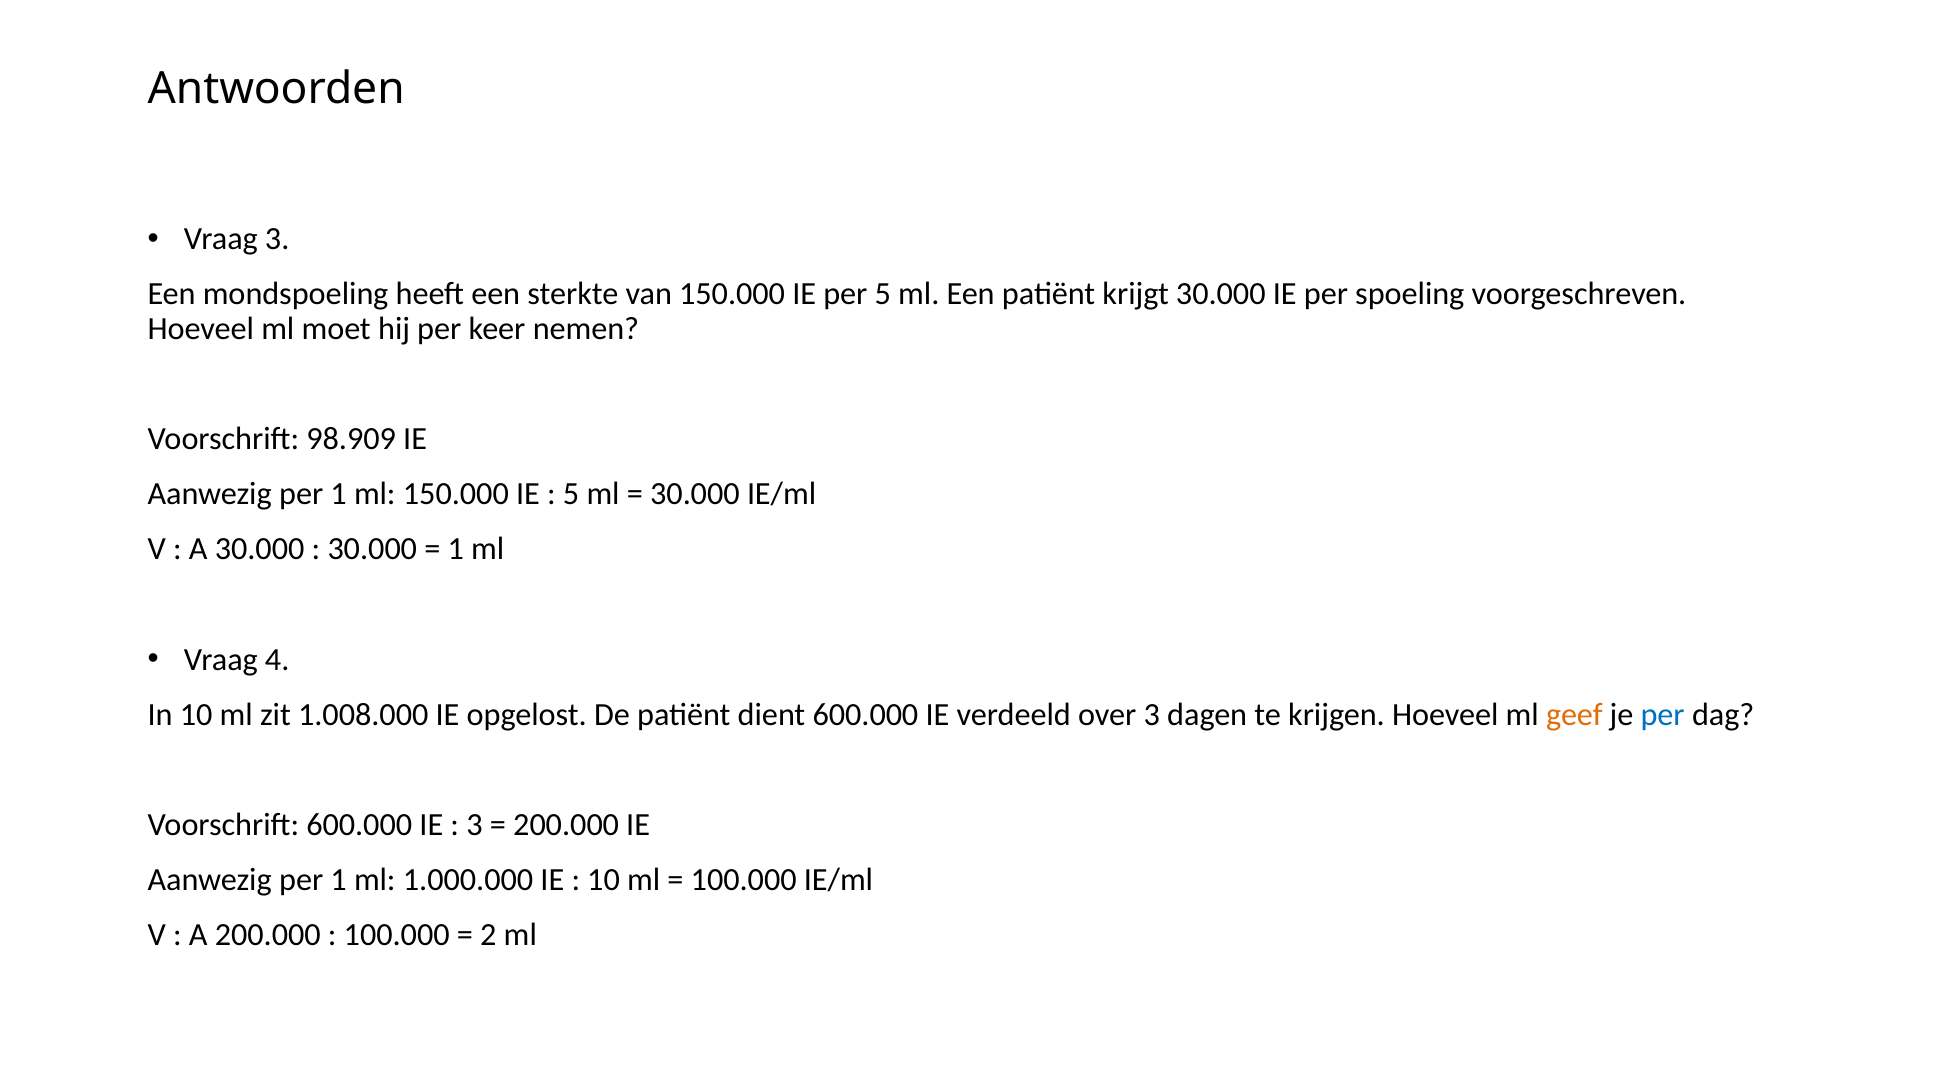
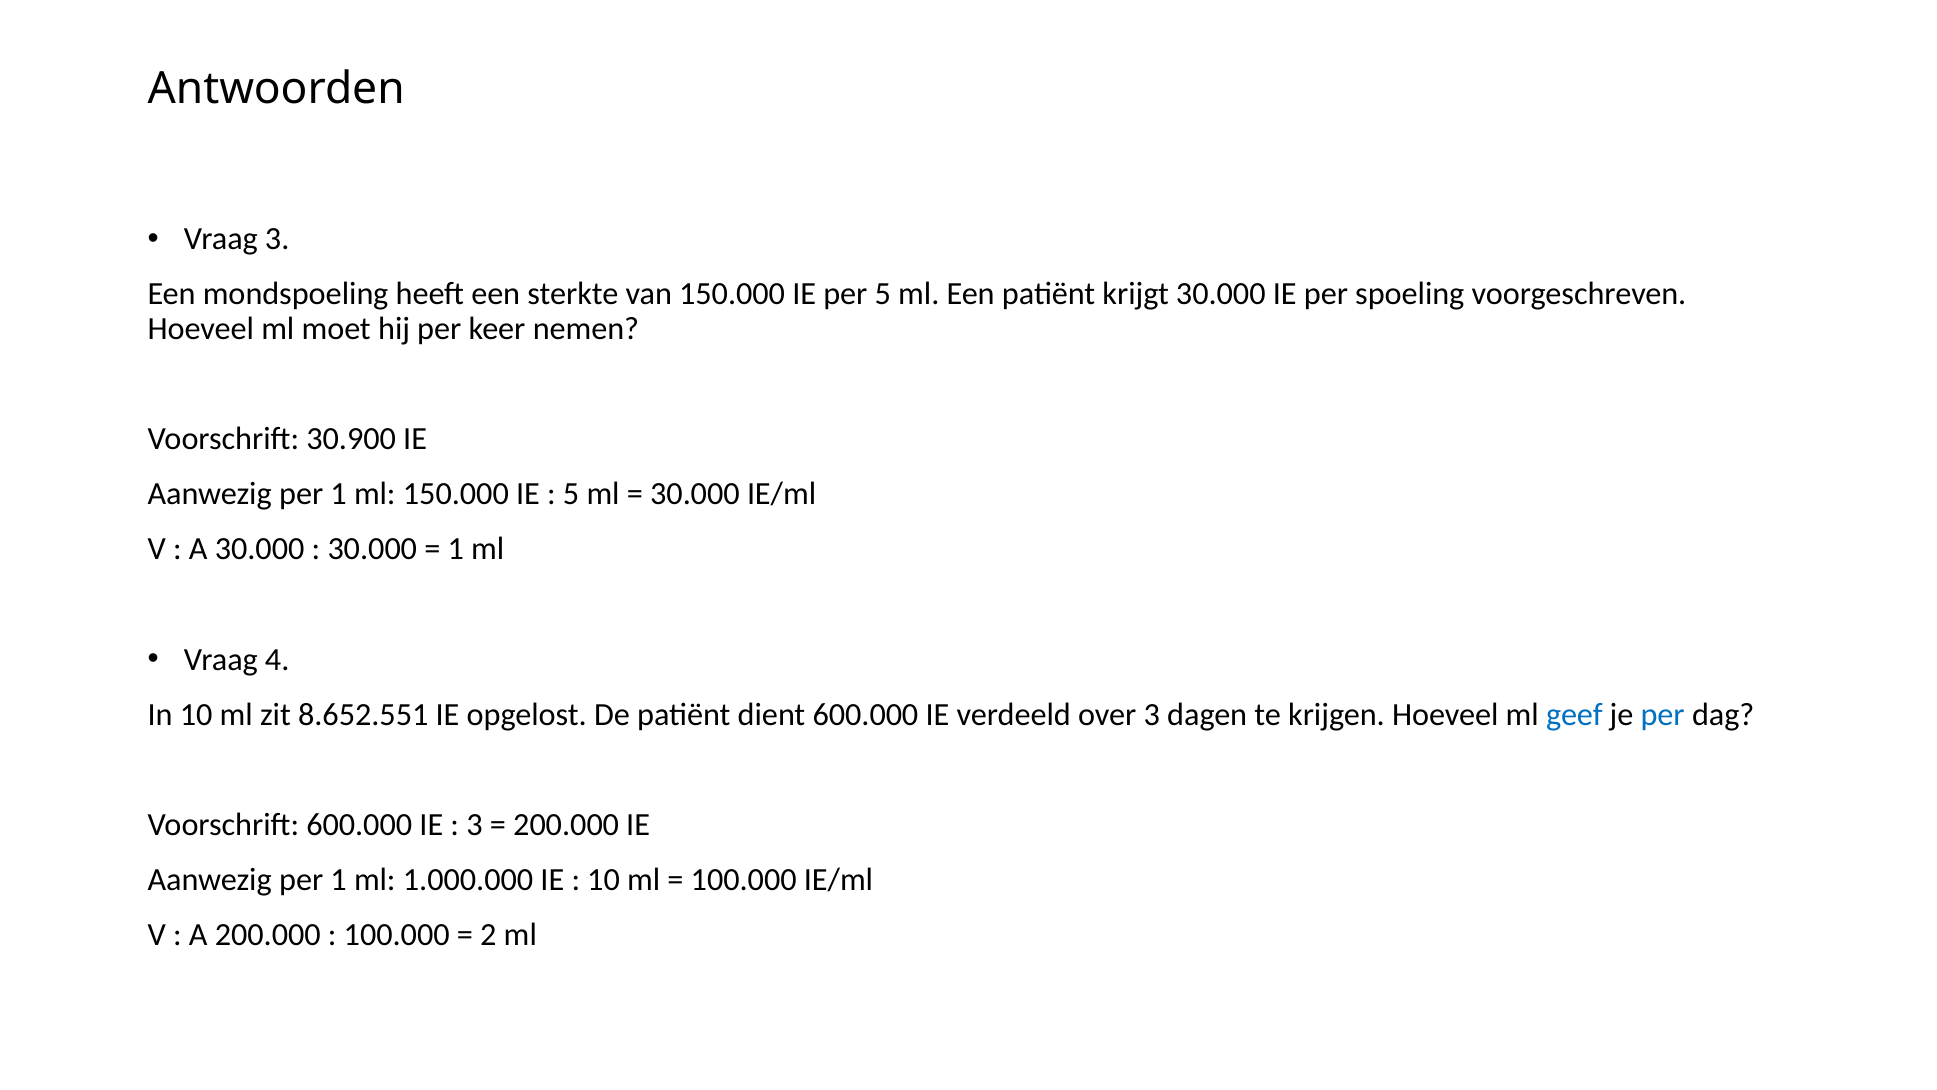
98.909: 98.909 -> 30.900 (351, 439)
1.008.000: 1.008.000 -> 8.652.551 (363, 714)
geef colour: orange -> blue (1574, 714)
